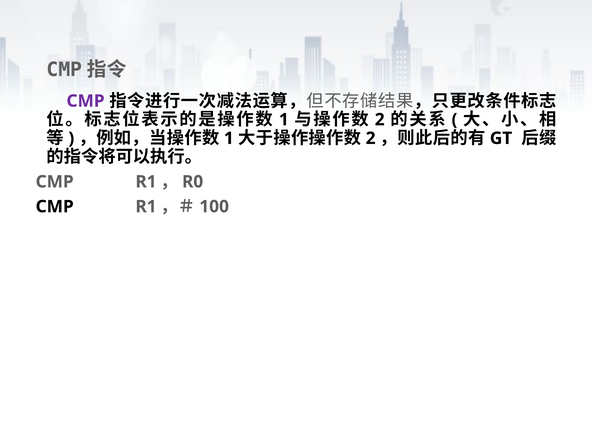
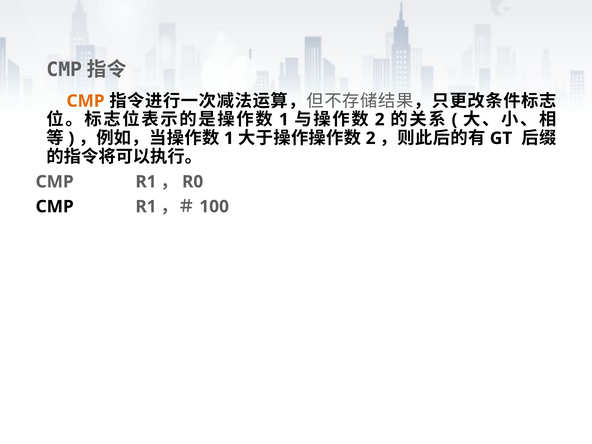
CMP colour: purple -> orange (86, 101)
